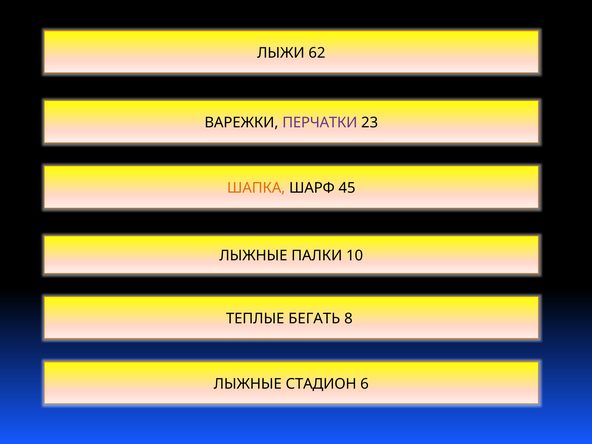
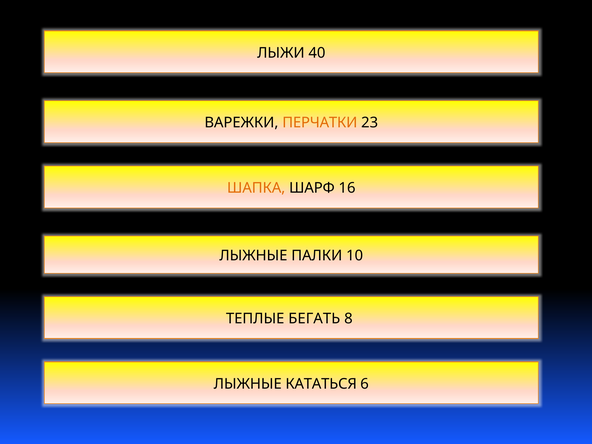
62: 62 -> 40 (317, 53)
ПЕРЧАТКИ colour: purple -> orange (320, 123)
45: 45 -> 16 (347, 188)
СТАДИОН: СТАДИОН -> КАТАТЬСЯ (321, 384)
